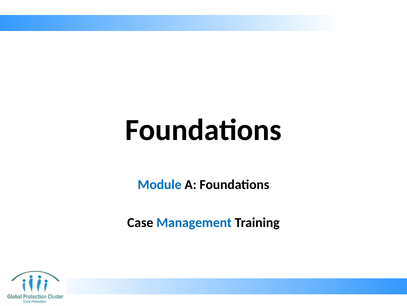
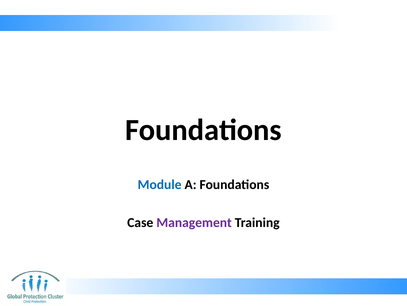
Management colour: blue -> purple (194, 222)
